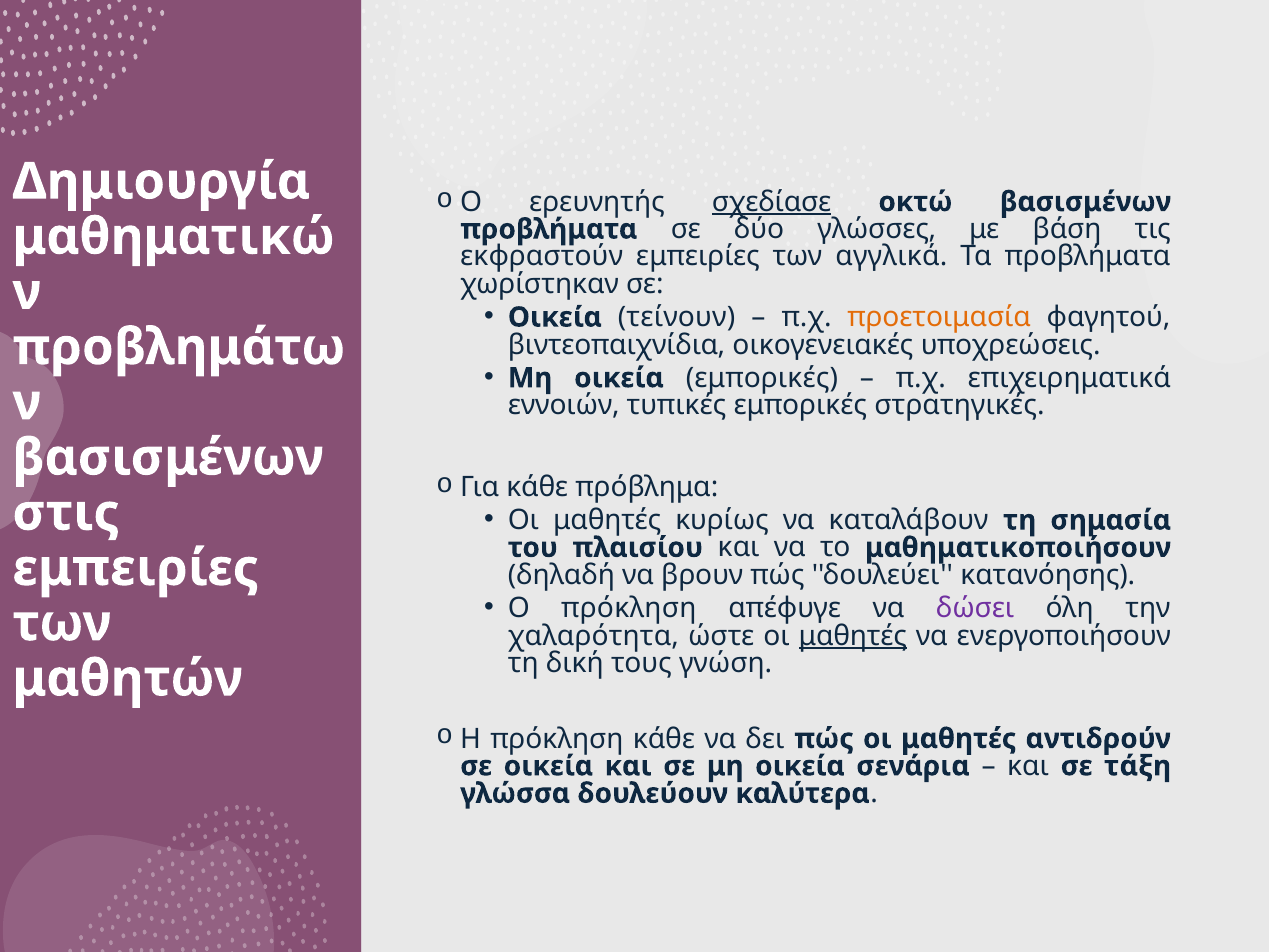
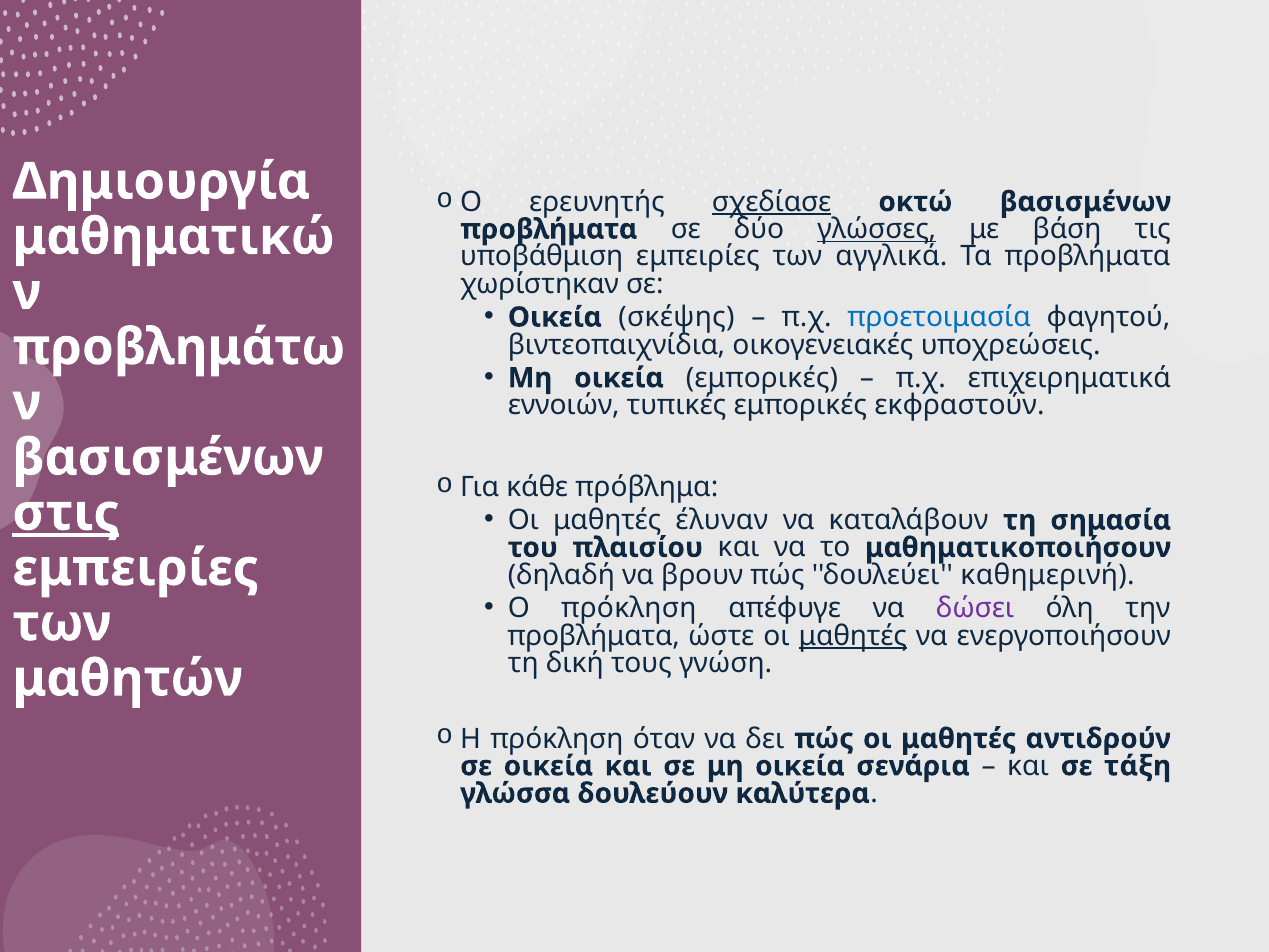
γλώσσες underline: none -> present (877, 229)
εκφραστούν: εκφραστούν -> υποβάθμιση (542, 257)
τείνουν: τείνουν -> σκέψης (676, 317)
προετοιμασία colour: orange -> blue (939, 317)
στρατηγικές: στρατηγικές -> εκφραστούν (959, 405)
στις underline: none -> present (66, 513)
κυρίως: κυρίως -> έλυναν (722, 520)
κατανόησης: κατανόησης -> καθημερινή (1048, 575)
χαλαρότητα: χαλαρότητα -> προβλήματα (594, 636)
πρόκληση κάθε: κάθε -> όταν (664, 739)
